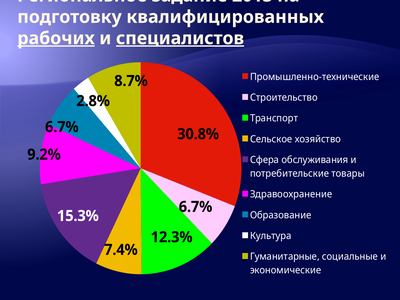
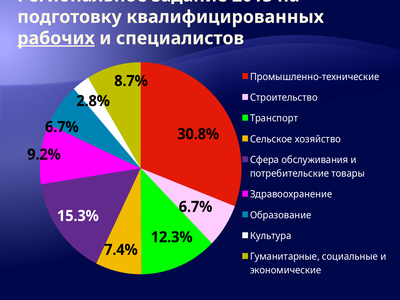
специалистов underline: present -> none (180, 38)
